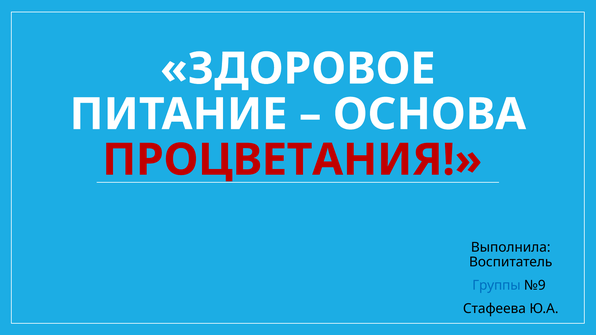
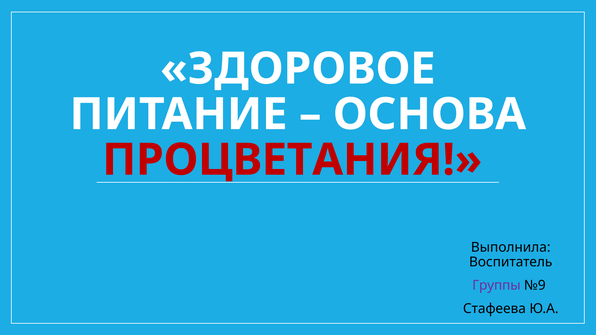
Группы colour: blue -> purple (496, 286)
